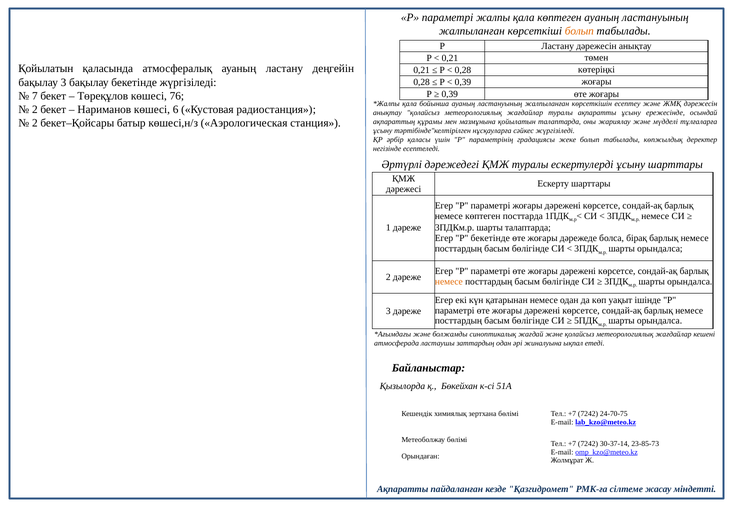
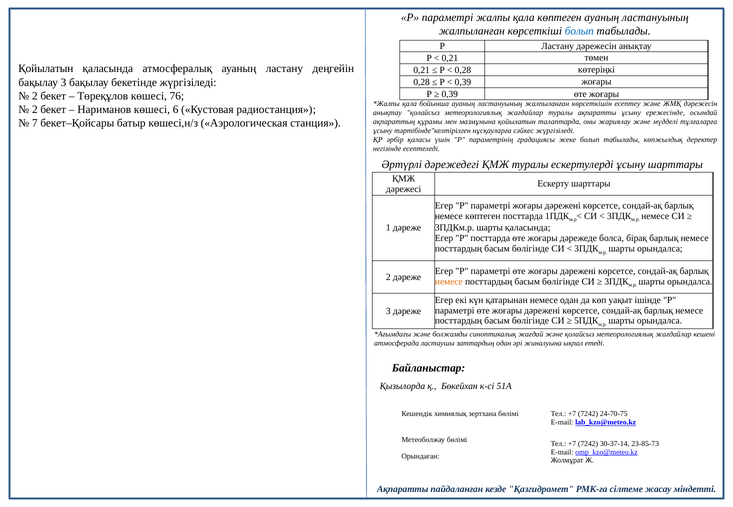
болып colour: orange -> blue (579, 31)
7: 7 -> 2 (35, 96)
2: 2 -> 7 (35, 123)
шарты талаптарда: талаптарда -> қаласында (528, 228)
P бекетінде: бекетінде -> посттарда (490, 238)
